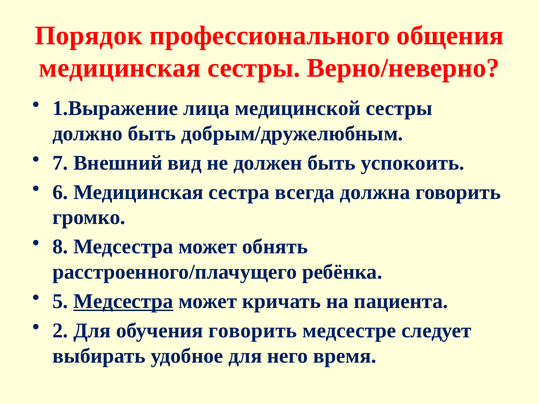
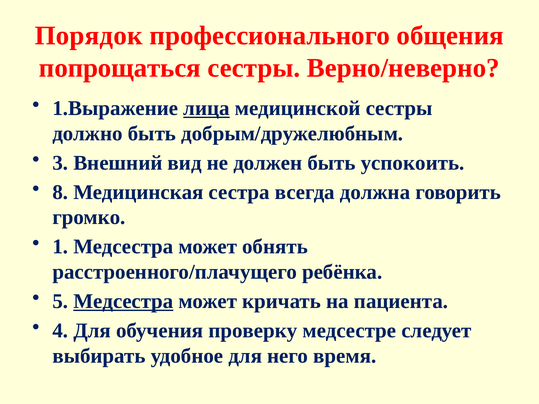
медицинская: медицинская -> попрощаться (120, 68)
лица underline: none -> present (206, 108)
7: 7 -> 3 (60, 163)
6: 6 -> 8 (60, 192)
8: 8 -> 1 (60, 247)
2: 2 -> 4 (60, 331)
обучения говорить: говорить -> проверку (253, 331)
